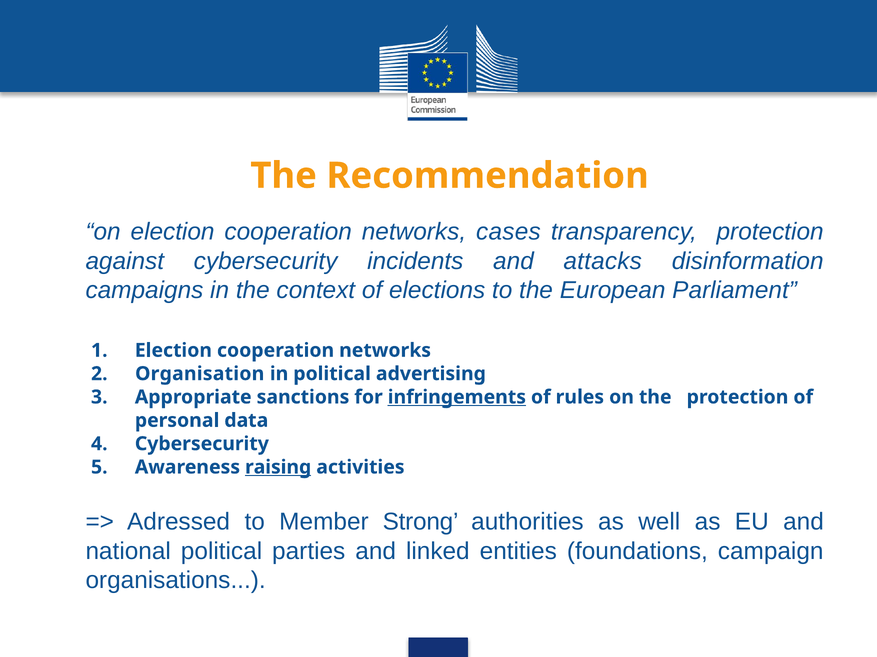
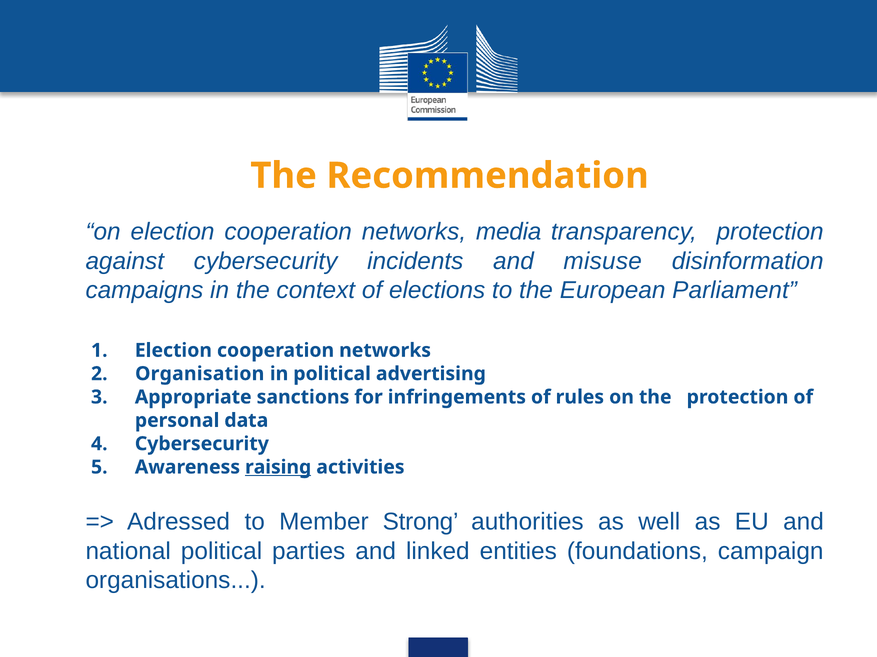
cases: cases -> media (509, 232)
attacks: attacks -> misuse (603, 261)
infringements underline: present -> none (457, 398)
